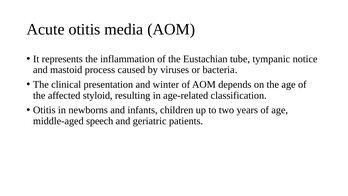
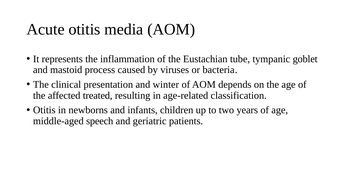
notice: notice -> goblet (305, 59)
styloid: styloid -> treated (98, 95)
